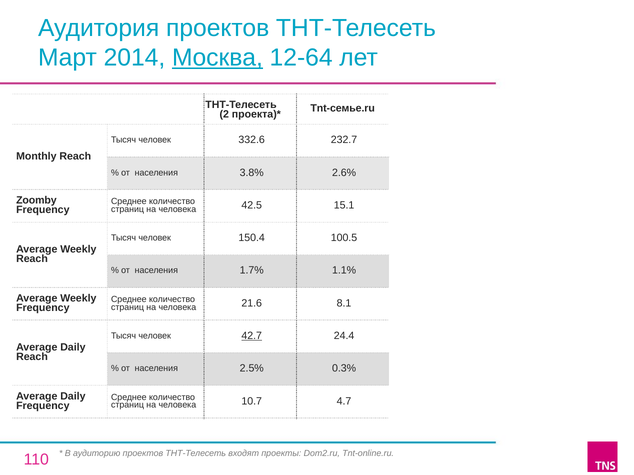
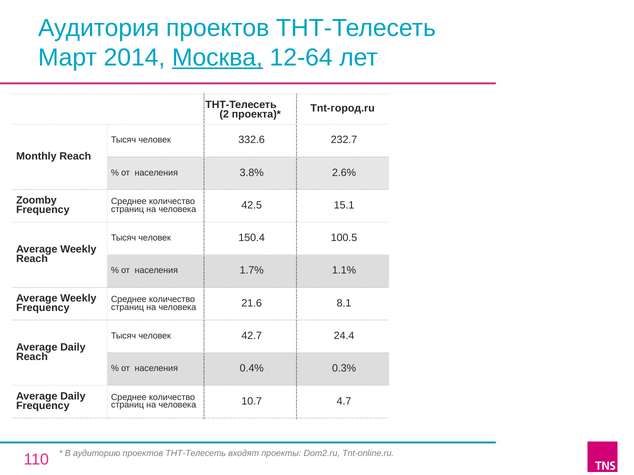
Tnt-семье.ru: Tnt-семье.ru -> Tnt-город.ru (343, 109)
42.7 underline: present -> none (252, 336)
2.5%: 2.5% -> 0.4% (252, 369)
